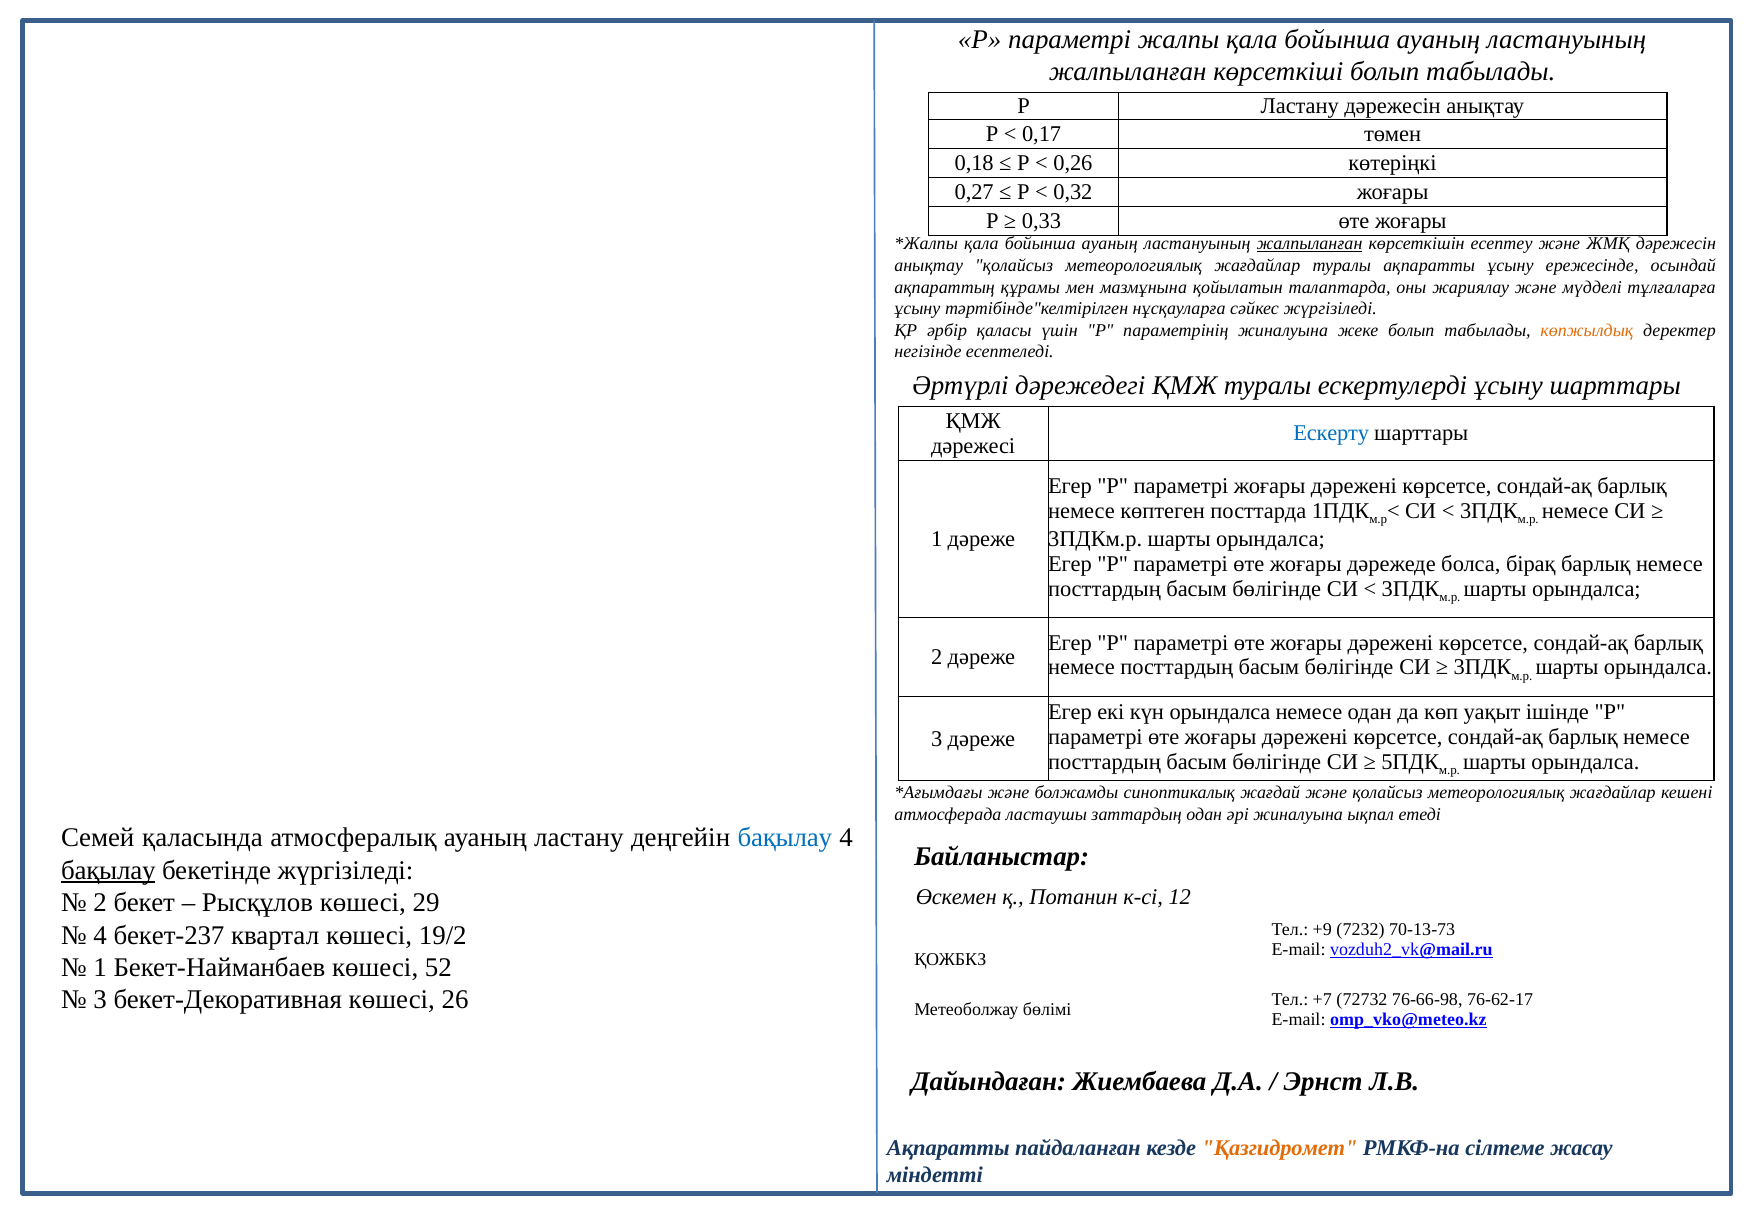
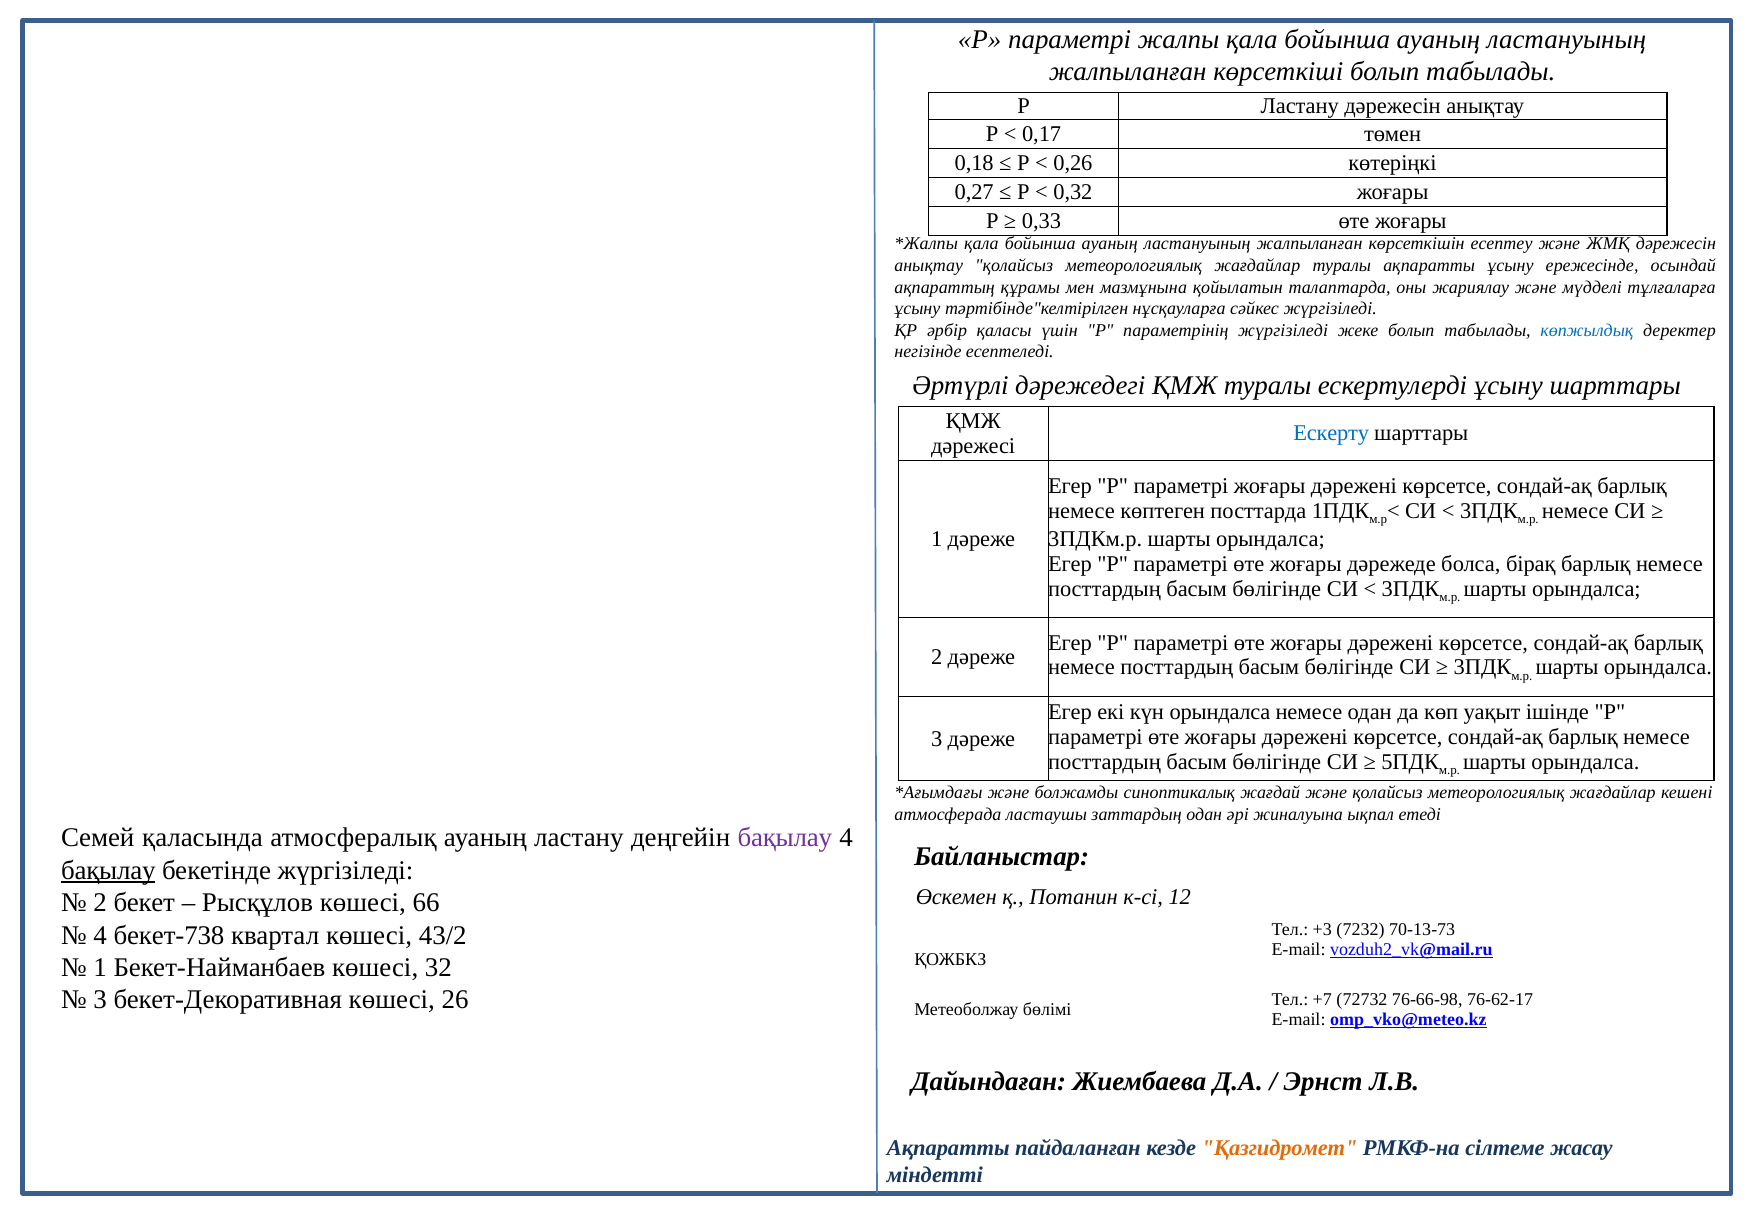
жалпыланған underline: present -> none (1310, 244)
параметрінің жиналуына: жиналуына -> жүргізіледі (1283, 330)
көпжылдық colour: orange -> blue (1587, 330)
бақылау colour: blue -> purple (785, 838)
29: 29 -> 66 (426, 903)
+9: +9 -> +3 (1322, 930)
бекет-237: бекет-237 -> бекет-738 (169, 935)
19/2: 19/2 -> 43/2 (443, 935)
52: 52 -> 32 (438, 968)
